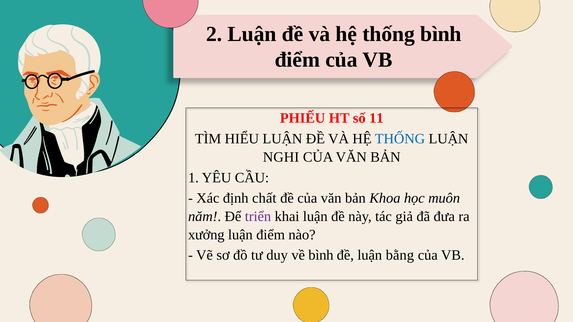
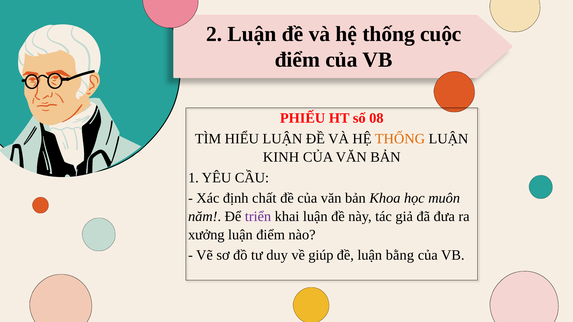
thống bình: bình -> cuộc (441, 34)
11: 11 -> 08 (376, 118)
THỐNG colour: blue -> orange (400, 139)
NGHI: NGHI -> KINH (281, 157)
về bình: bình -> giúp (321, 255)
